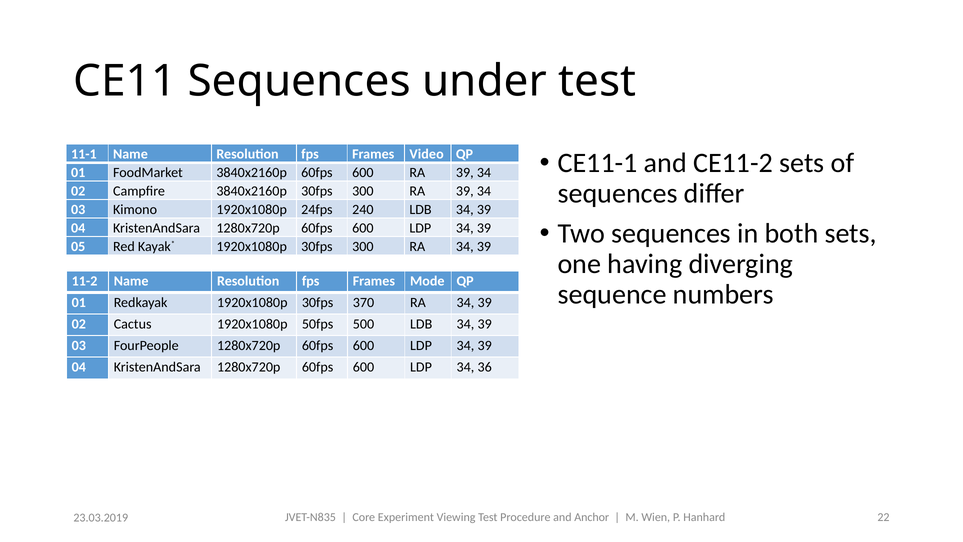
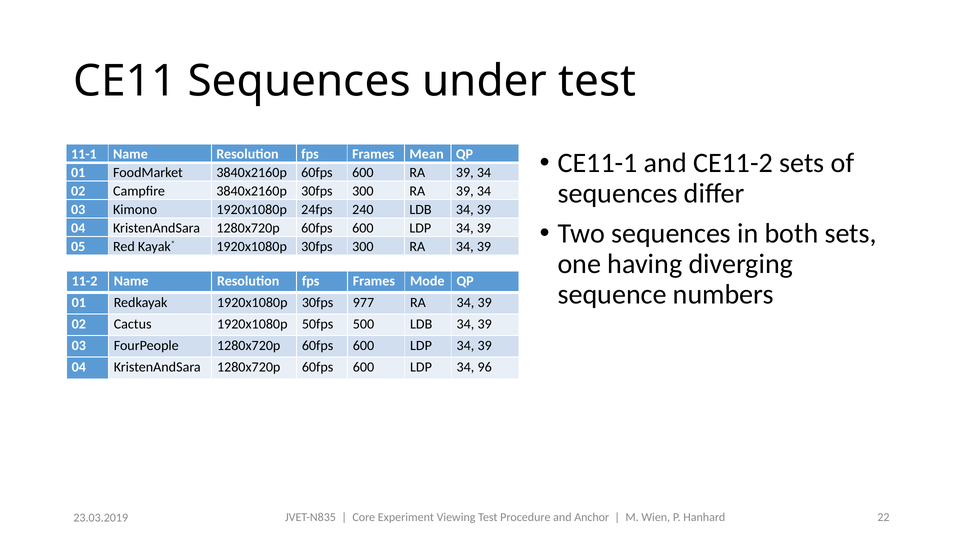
Video: Video -> Mean (427, 154)
370: 370 -> 977 (363, 302)
36: 36 -> 96 (485, 367)
